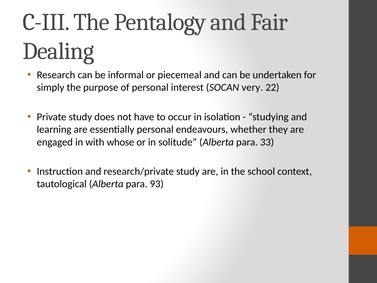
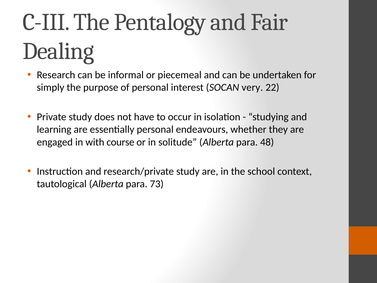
whose: whose -> course (120, 142)
33: 33 -> 48 (267, 142)
93: 93 -> 73 (157, 184)
